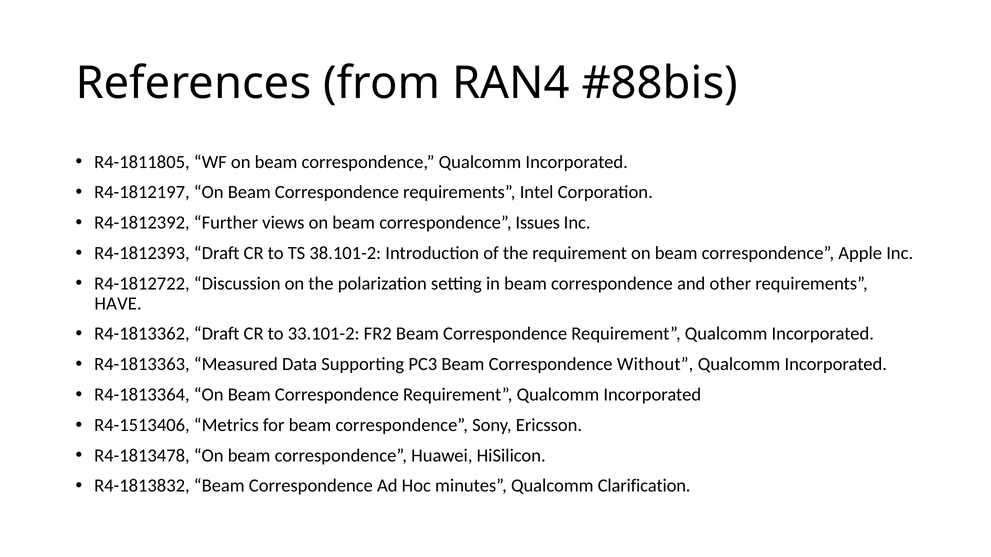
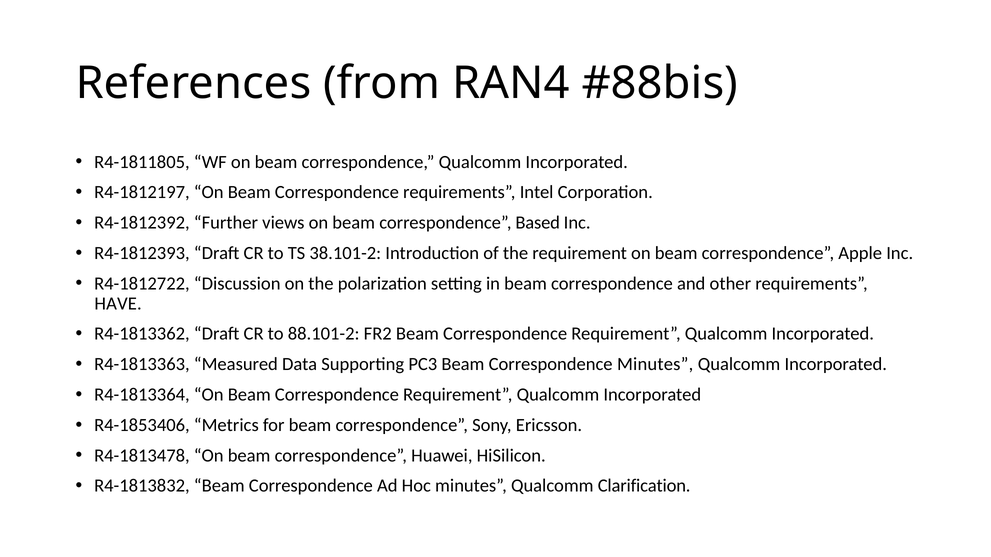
Issues: Issues -> Based (538, 223)
33.101-2: 33.101-2 -> 88.101-2 (324, 334)
Correspondence Without: Without -> Minutes (655, 365)
R4-1513406: R4-1513406 -> R4-1853406 (142, 425)
